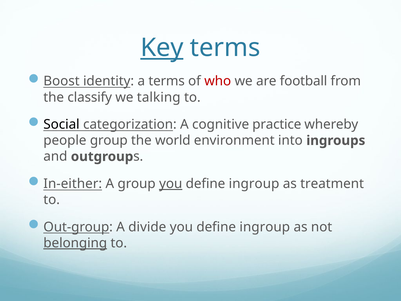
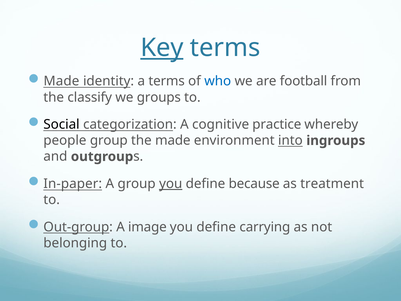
Boost: Boost -> Made (61, 81)
who colour: red -> blue (218, 81)
talking: talking -> groups (159, 97)
the world: world -> made (173, 140)
into underline: none -> present (290, 140)
In-either: In-either -> In-paper (73, 184)
ingroup: ingroup -> because (254, 184)
divide: divide -> image (147, 227)
ingroup: ingroup -> carrying (265, 227)
belonging underline: present -> none (75, 243)
